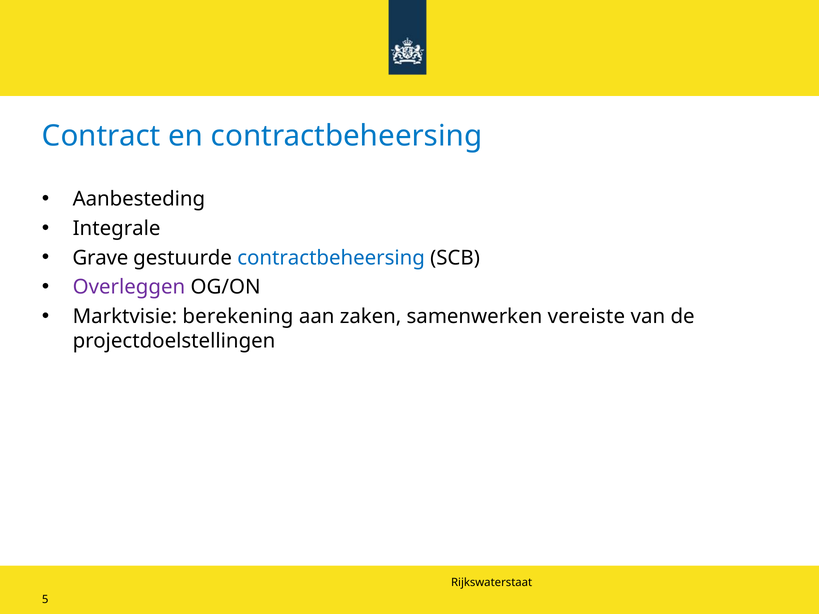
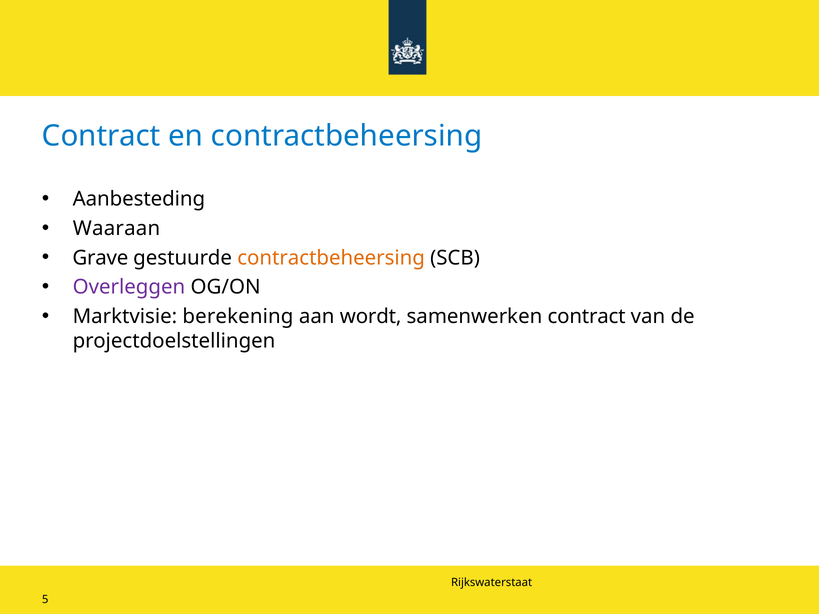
Integrale: Integrale -> Waaraan (117, 228)
contractbeheersing colour: blue -> orange (331, 258)
zaken: zaken -> wordt (371, 317)
samenwerken vereiste: vereiste -> contract (587, 317)
